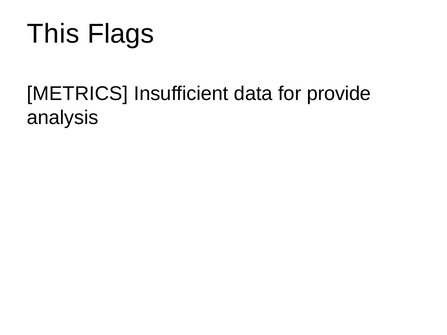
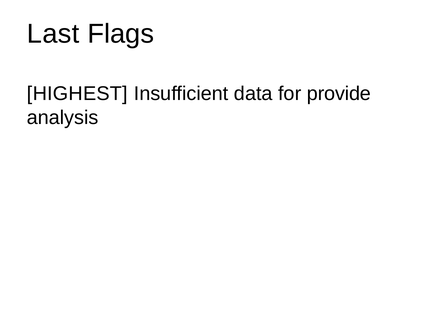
This: This -> Last (53, 34)
METRICS: METRICS -> HIGHEST (77, 94)
